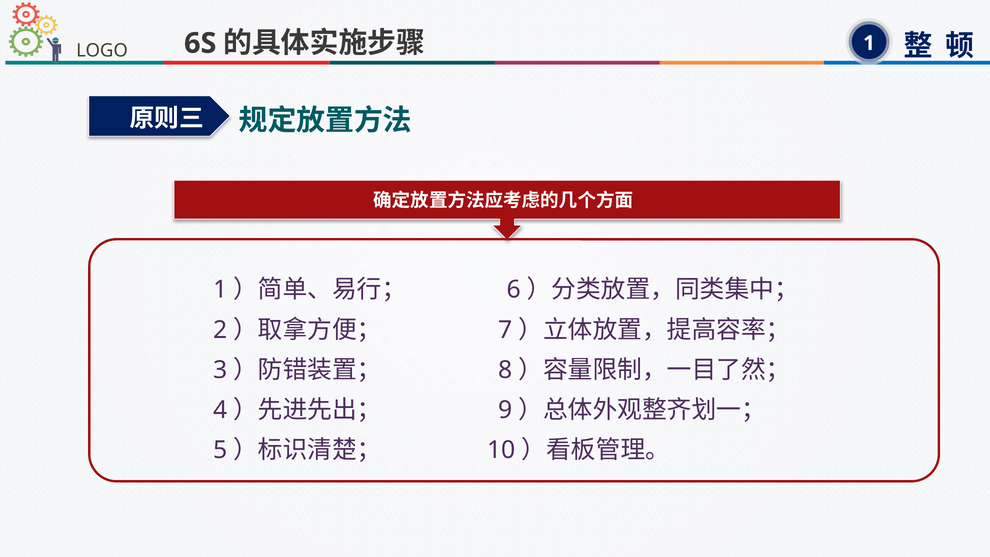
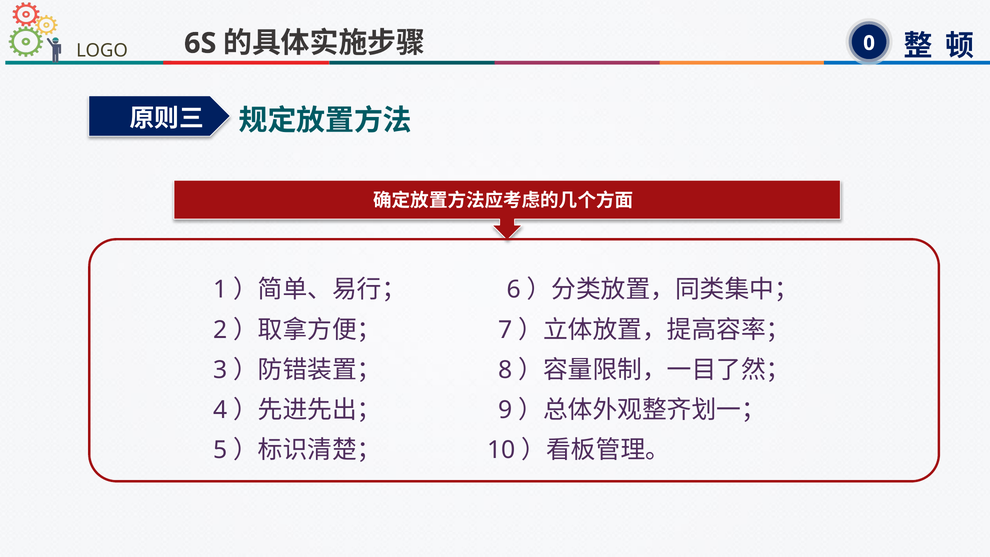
1: 1 -> 0 (869, 43)
